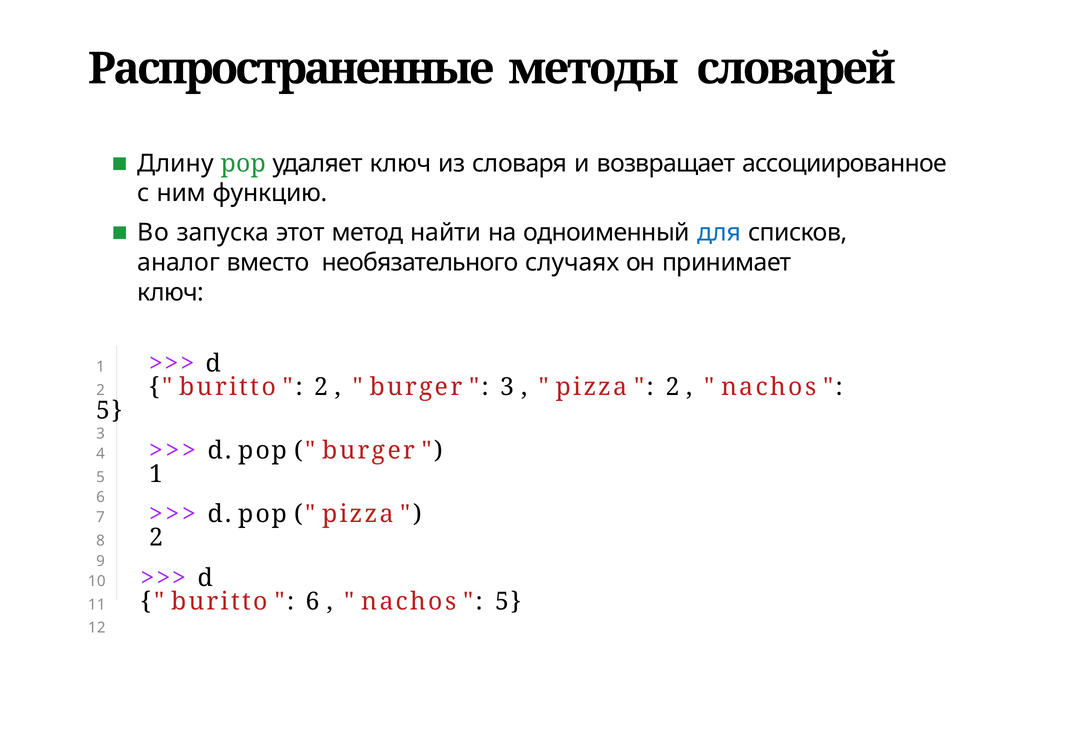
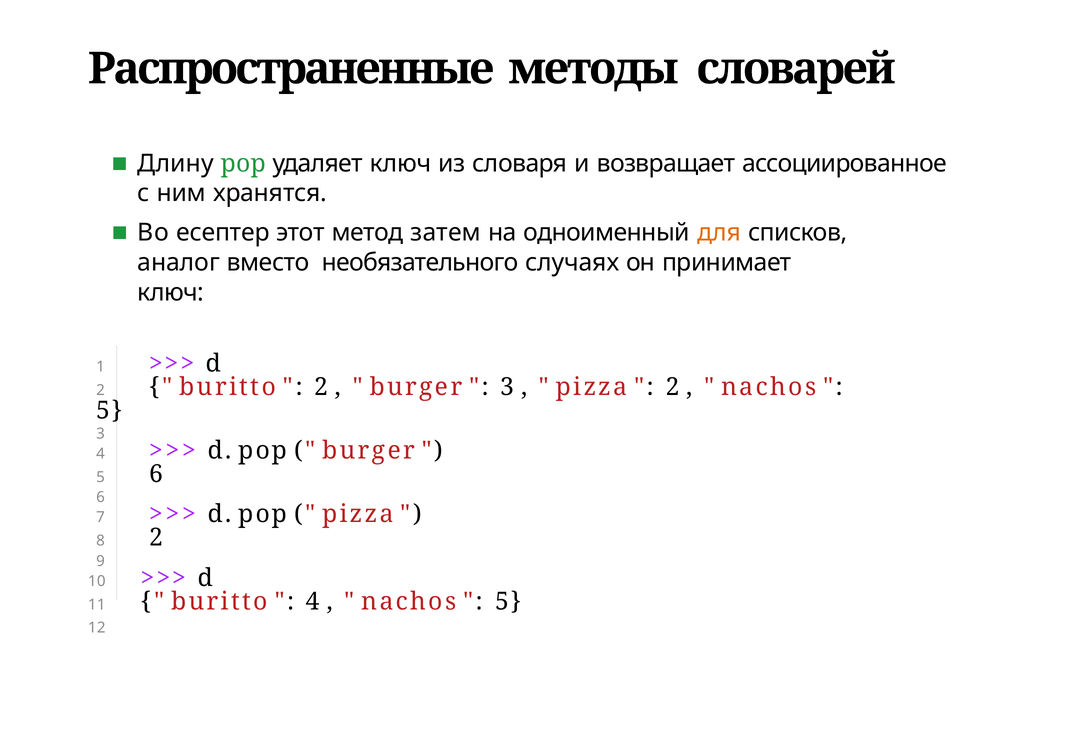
функцию: функцию -> хранятся (270, 193)
запуска: запуска -> есептер (223, 233)
найти: найти -> затем (446, 233)
для colour: blue -> orange (719, 233)
5 1: 1 -> 6 (156, 474)
6: 6 -> 4 (313, 602)
